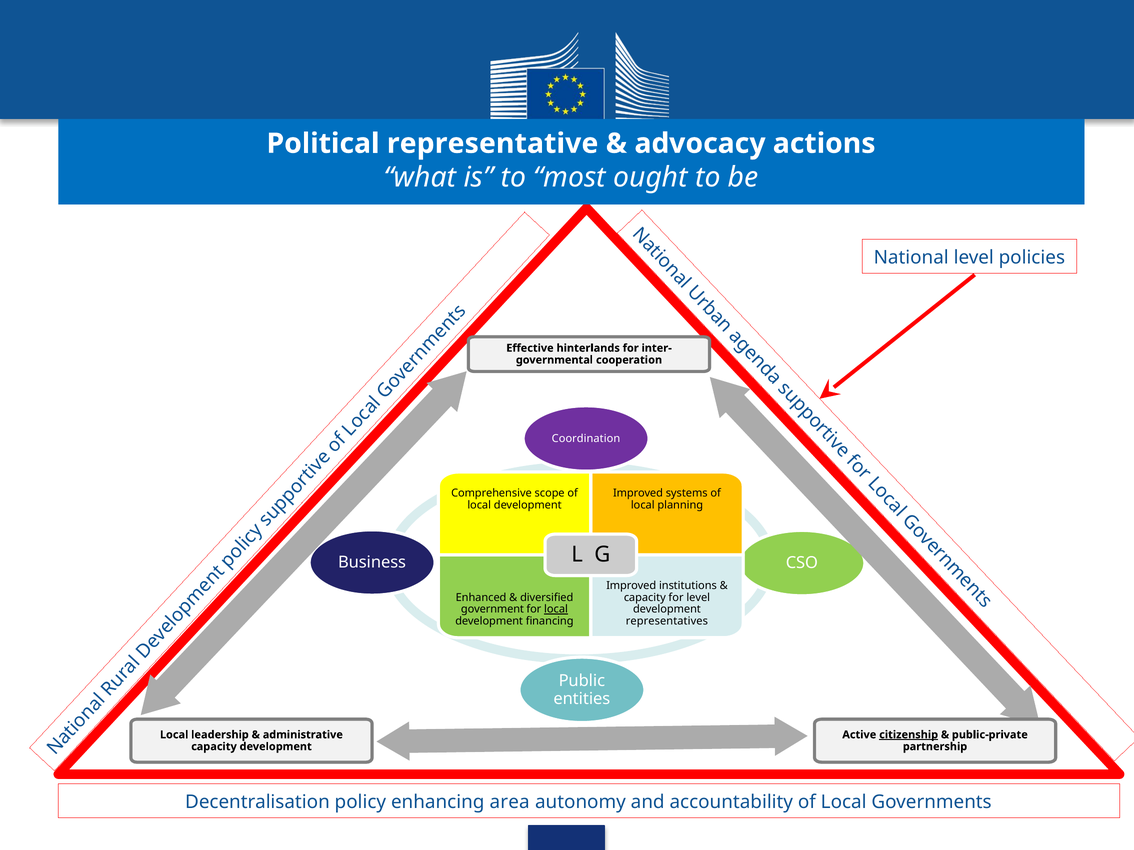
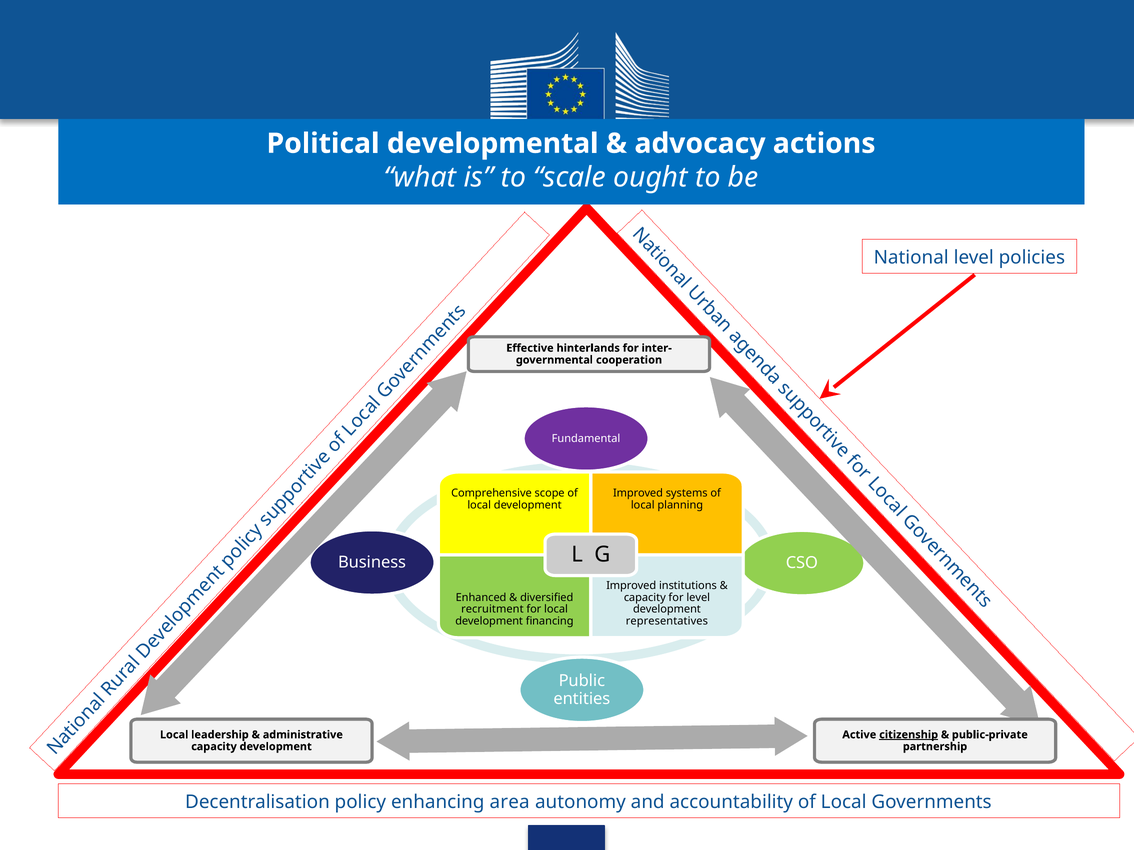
representative: representative -> developmental (493, 144)
most: most -> scale (570, 178)
Coordination: Coordination -> Fundamental (586, 439)
government: government -> recruitment (492, 610)
local underline: present -> none (556, 610)
